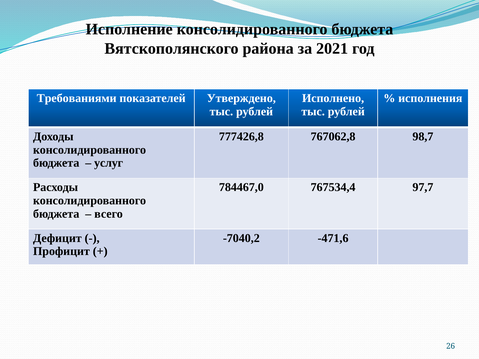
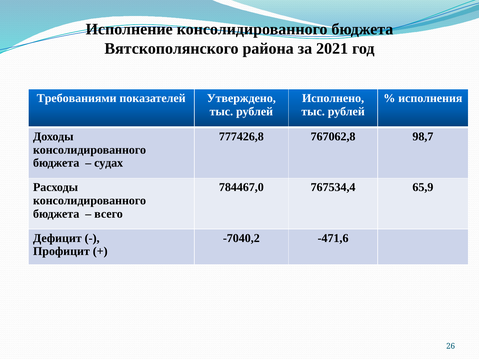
услуг: услуг -> судах (109, 163)
97,7: 97,7 -> 65,9 (423, 187)
